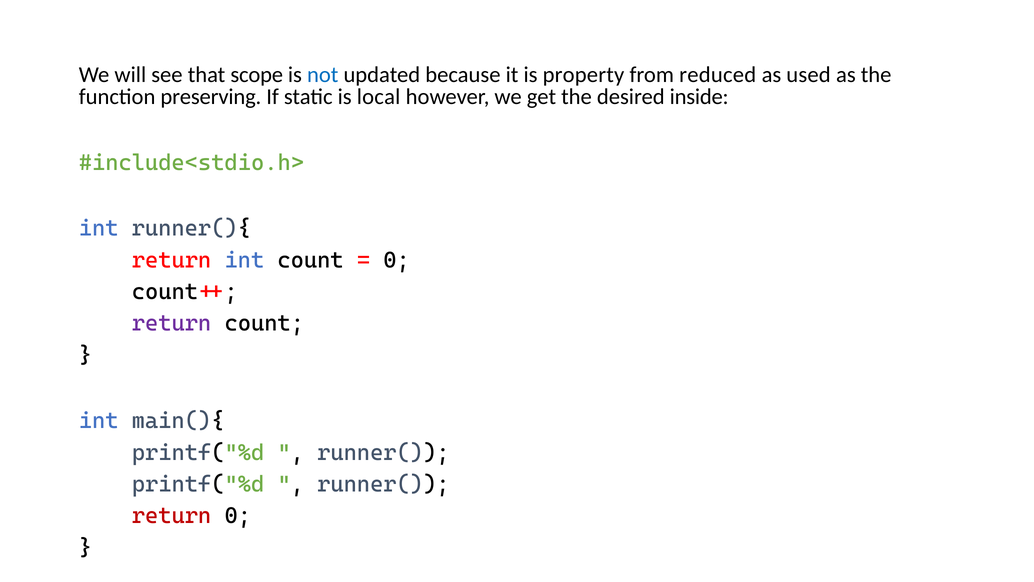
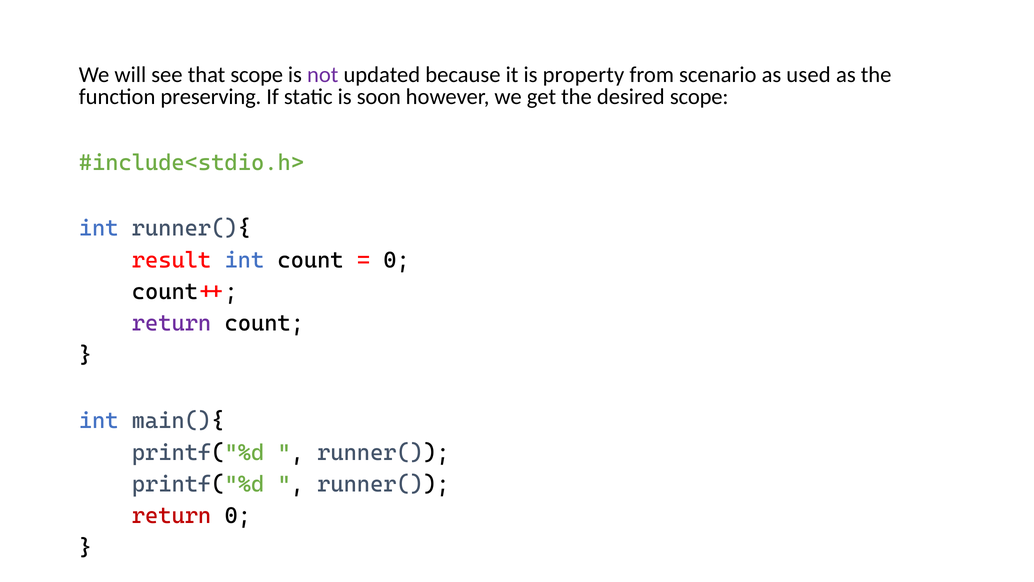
not colour: blue -> purple (323, 75)
reduced: reduced -> scenario (718, 75)
local: local -> soon (379, 97)
desired inside: inside -> scope (699, 97)
return: return -> result (172, 260)
